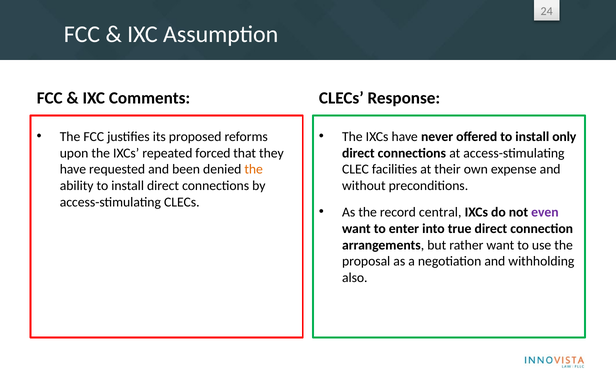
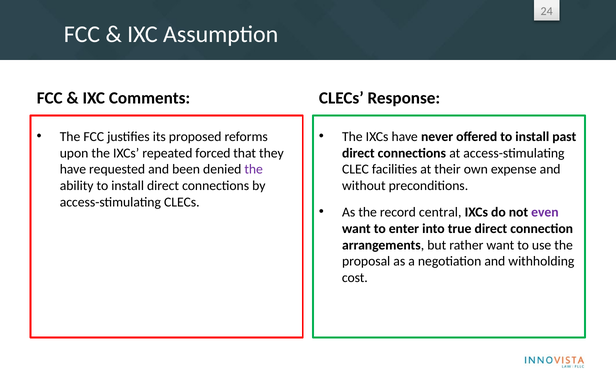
only: only -> past (564, 137)
the colour: orange -> purple (254, 169)
also: also -> cost (355, 278)
